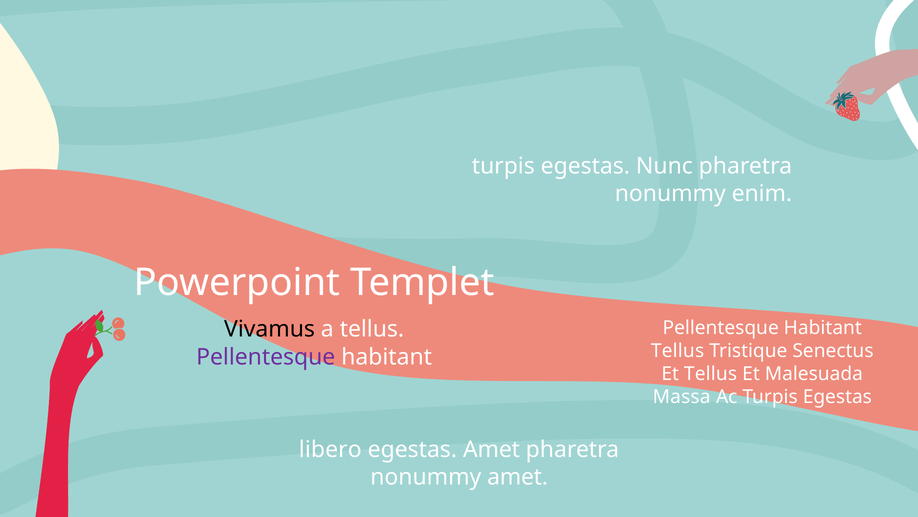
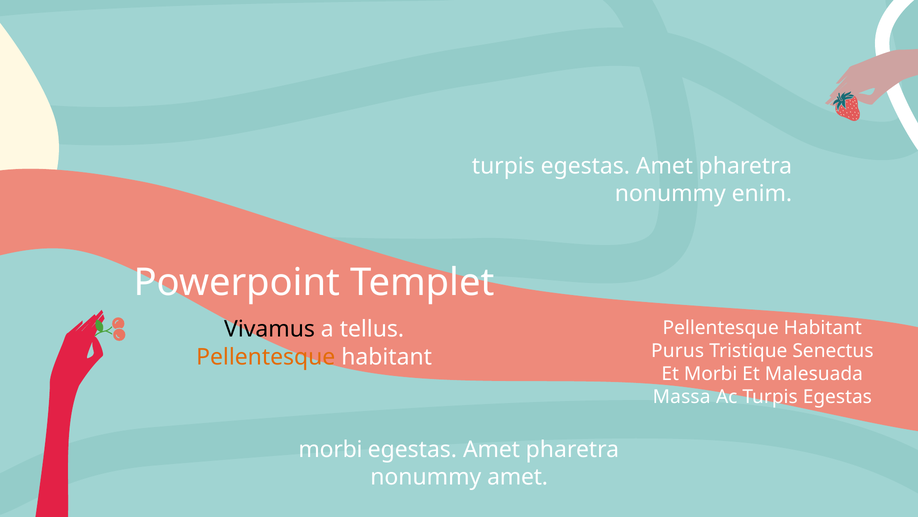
turpis egestas Nunc: Nunc -> Amet (664, 166)
Tellus: Tellus -> Purus (678, 350)
Pellentesque colour: purple -> orange (266, 357)
Et Tellus: Tellus -> Morbi (711, 373)
libero: libero -> morbi (330, 449)
